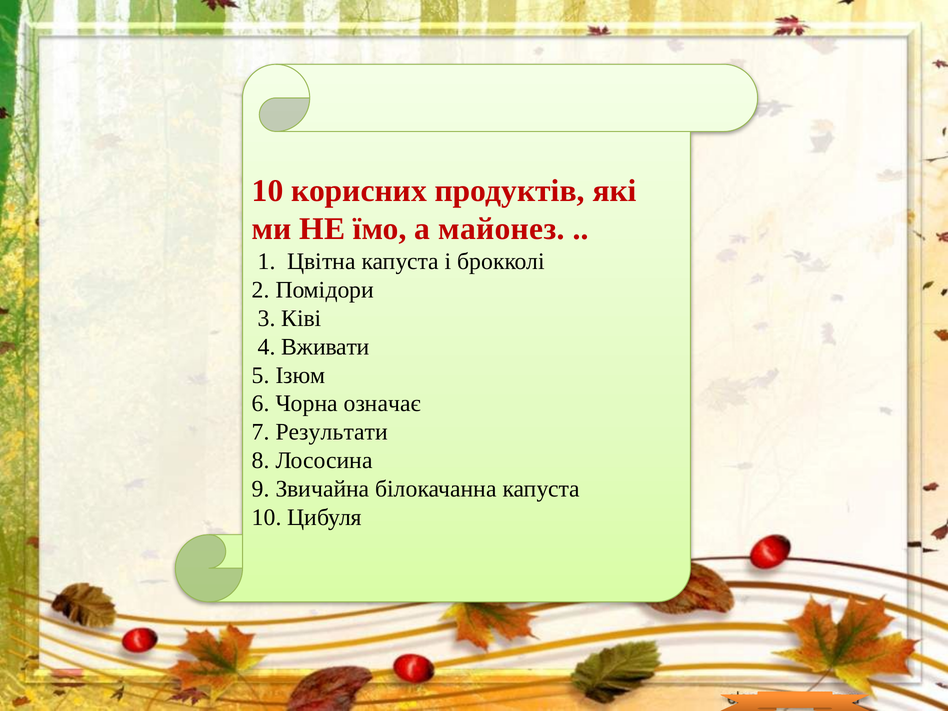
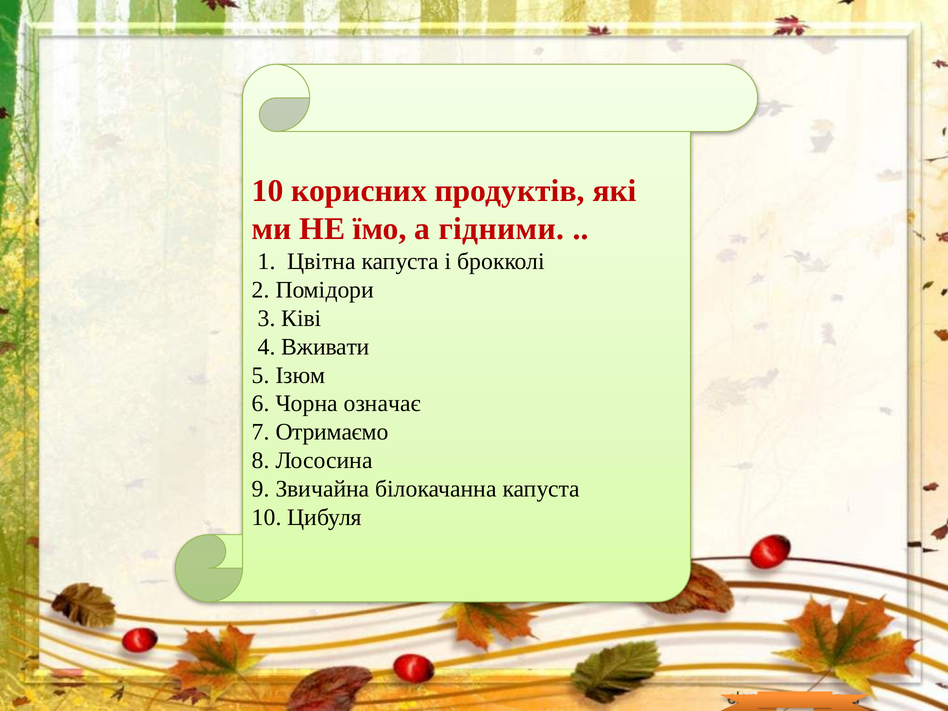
майонез: майонез -> гідними (501, 229)
Результати: Результати -> Отримаємо (332, 432)
